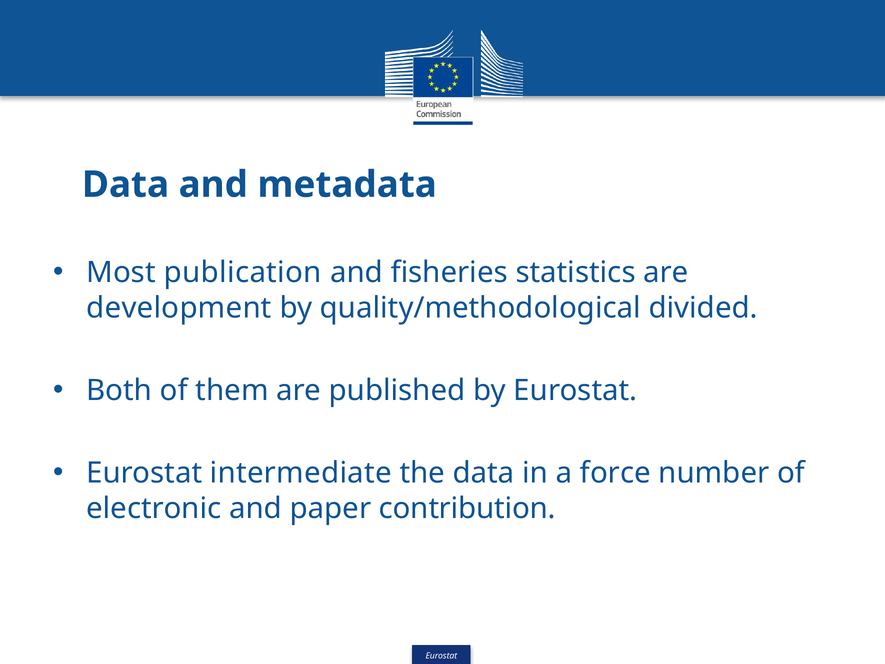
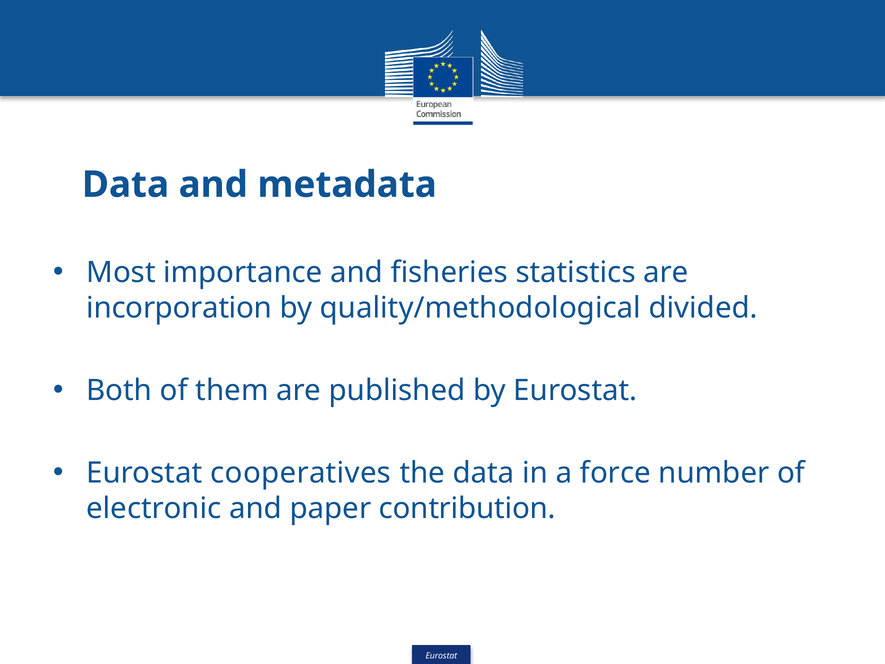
publication: publication -> importance (243, 272)
development: development -> incorporation (179, 308)
intermediate: intermediate -> cooperatives (301, 473)
